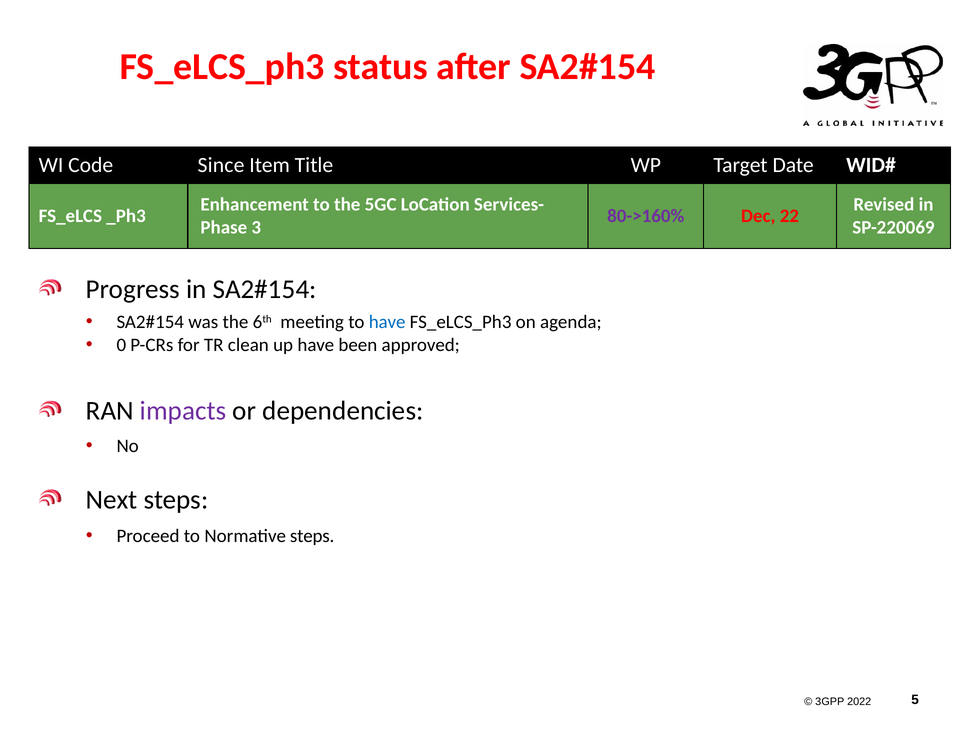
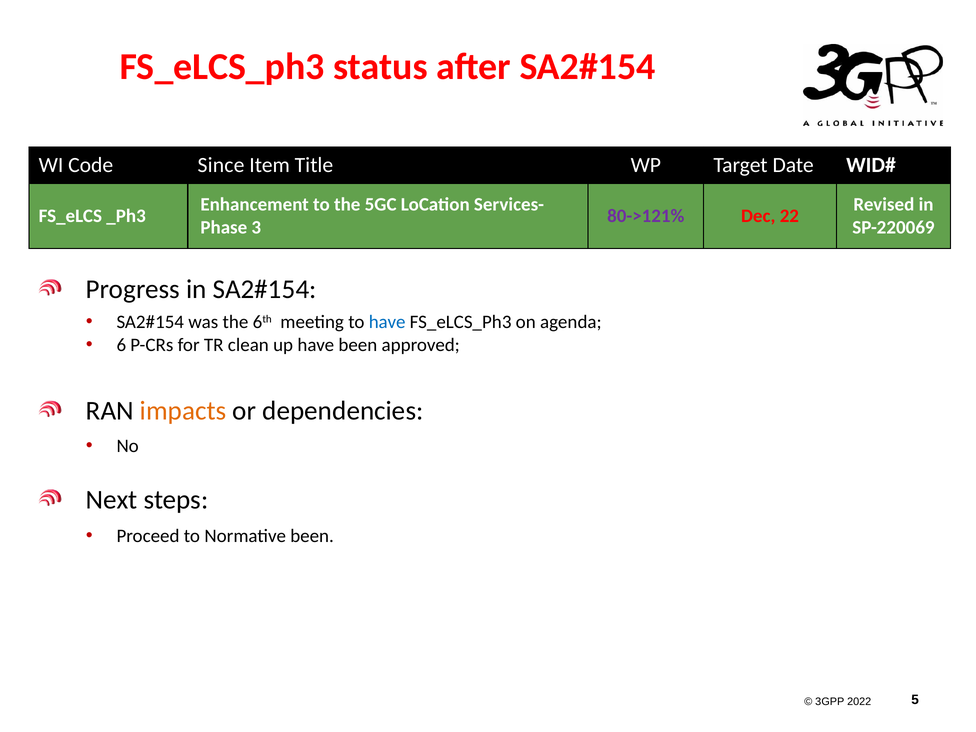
80->160%: 80->160% -> 80->121% (646, 216)
0: 0 -> 6 (121, 345)
impacts colour: purple -> orange (183, 411)
Normative steps: steps -> been (312, 536)
